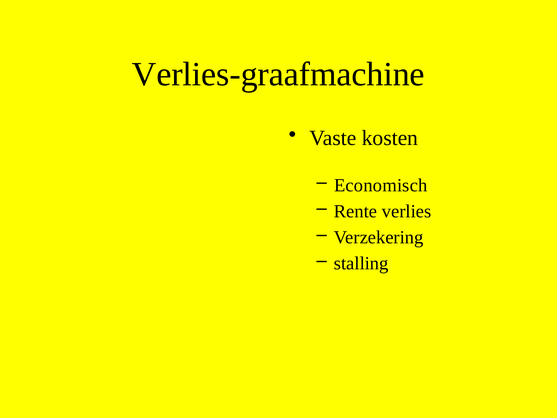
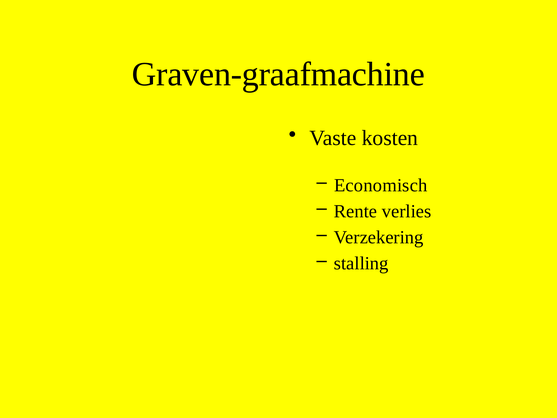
Verlies-graafmachine: Verlies-graafmachine -> Graven-graafmachine (278, 74)
